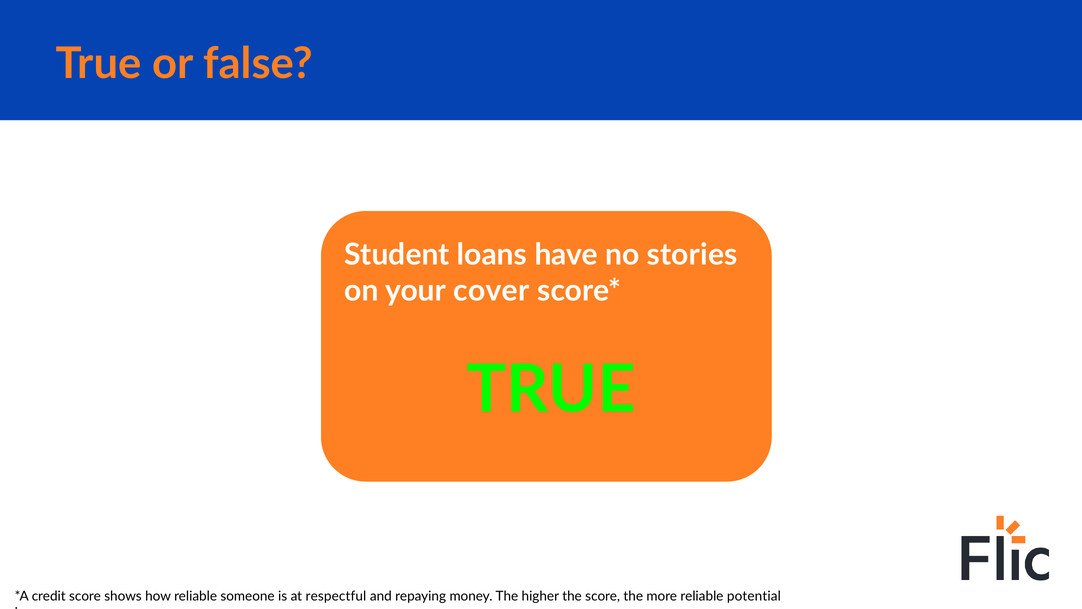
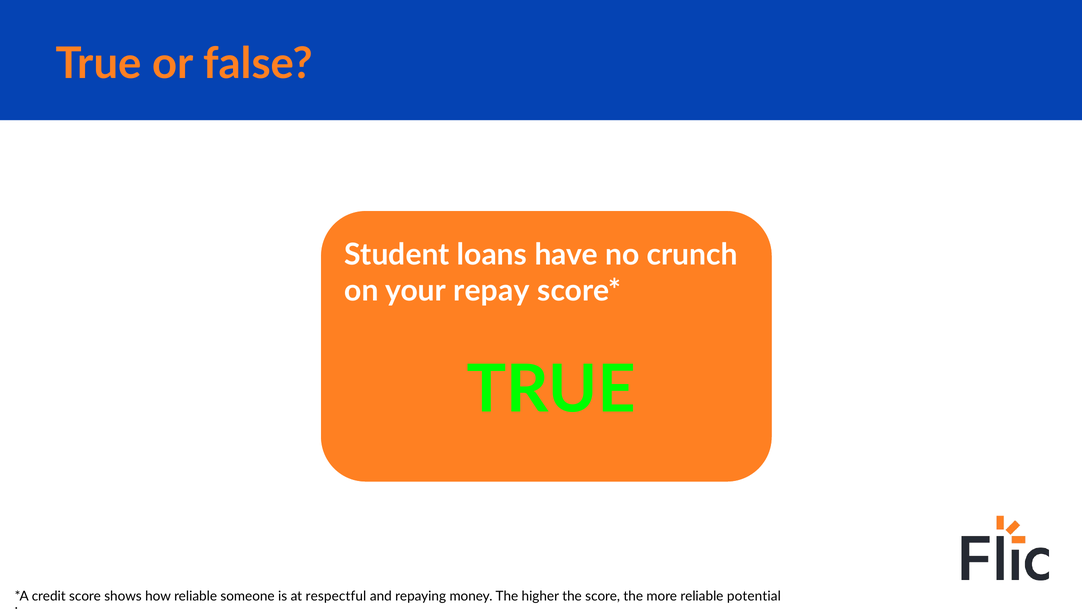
stories: stories -> crunch (692, 255)
cover: cover -> repay (491, 291)
